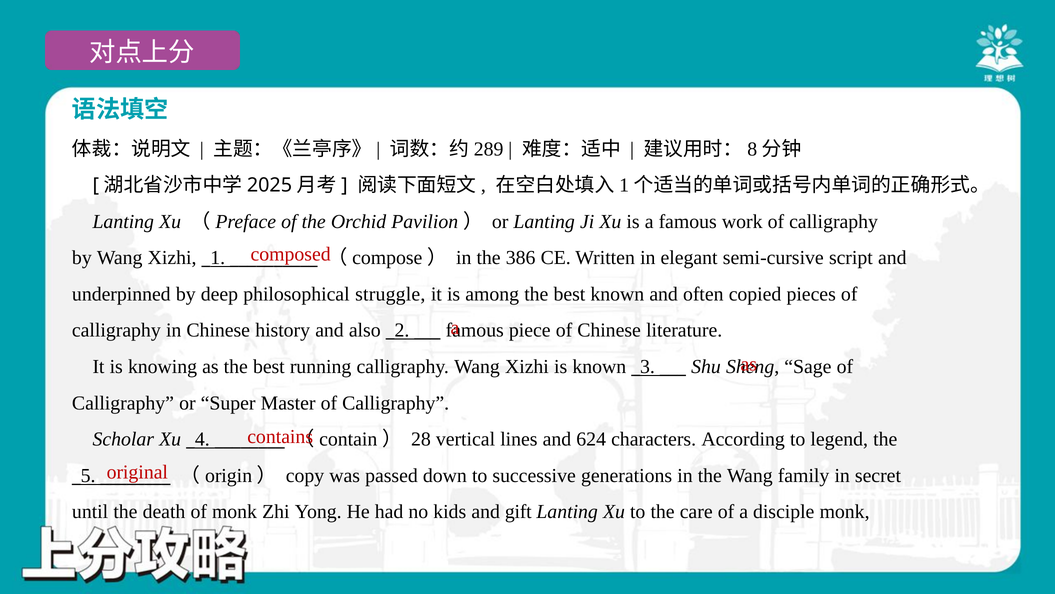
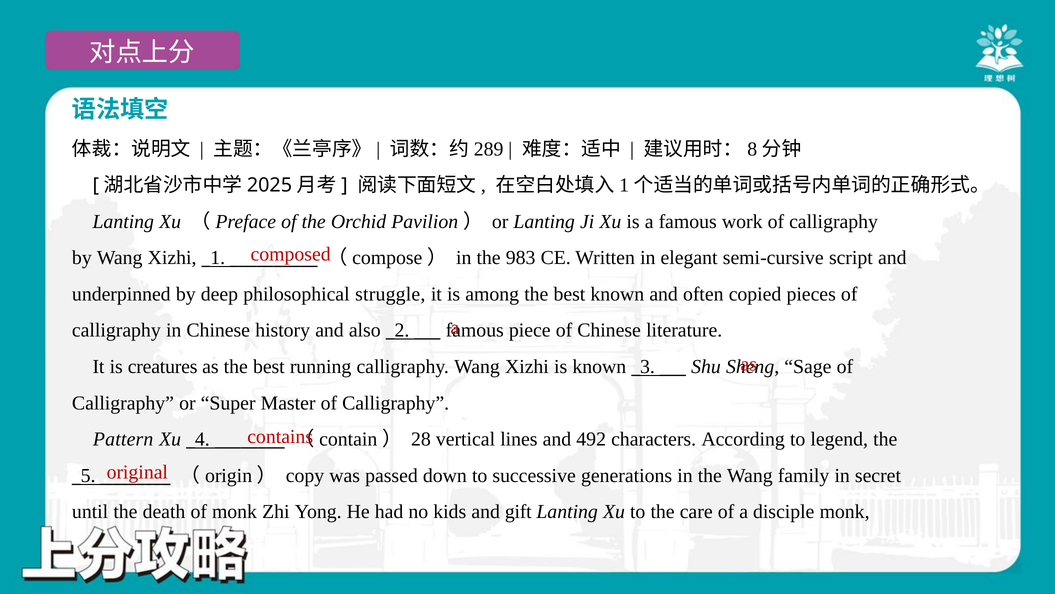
386: 386 -> 983 (521, 258)
knowing: knowing -> creatures (163, 366)
Scholar: Scholar -> Pattern (123, 439)
624: 624 -> 492 (591, 439)
